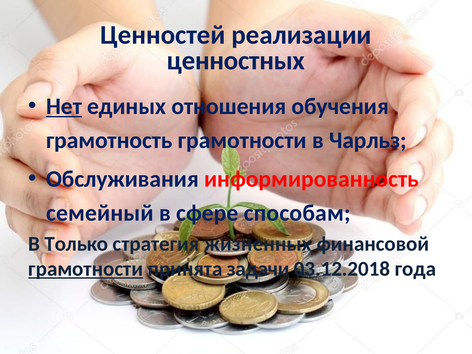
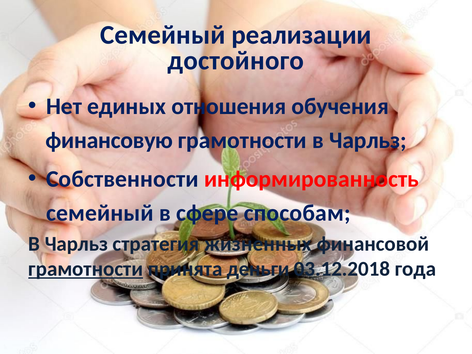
Ценностей: Ценностей -> Семейный (163, 35)
ценностных: ценностных -> достойного (236, 61)
Нет underline: present -> none (64, 106)
грамотность: грамотность -> финансовую (109, 140)
Обслуживания: Обслуживания -> Собственности (122, 179)
Только: Только -> Чарльз (76, 244)
задачи: задачи -> деньги (258, 269)
